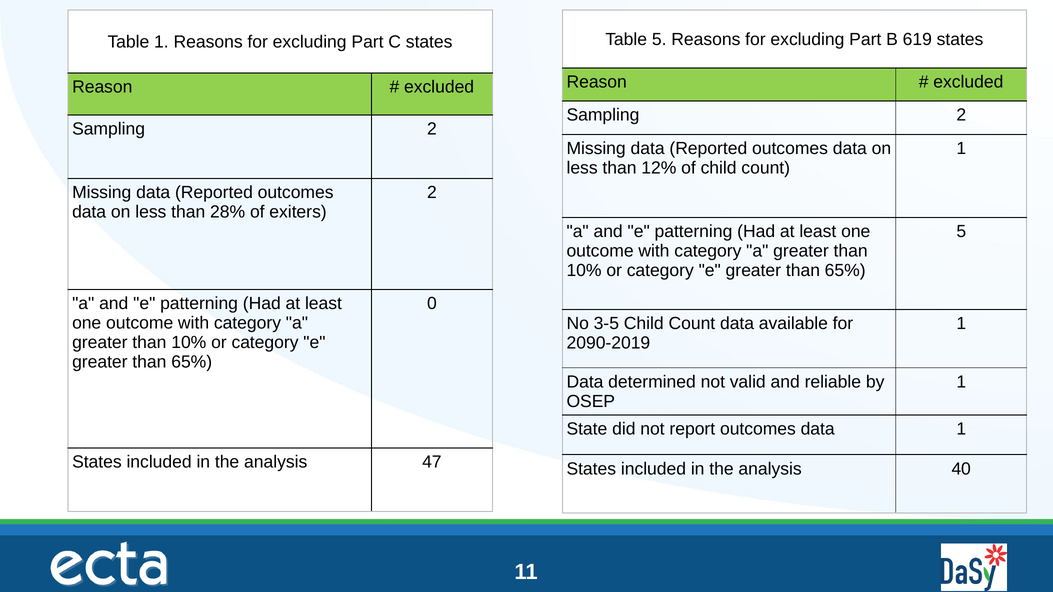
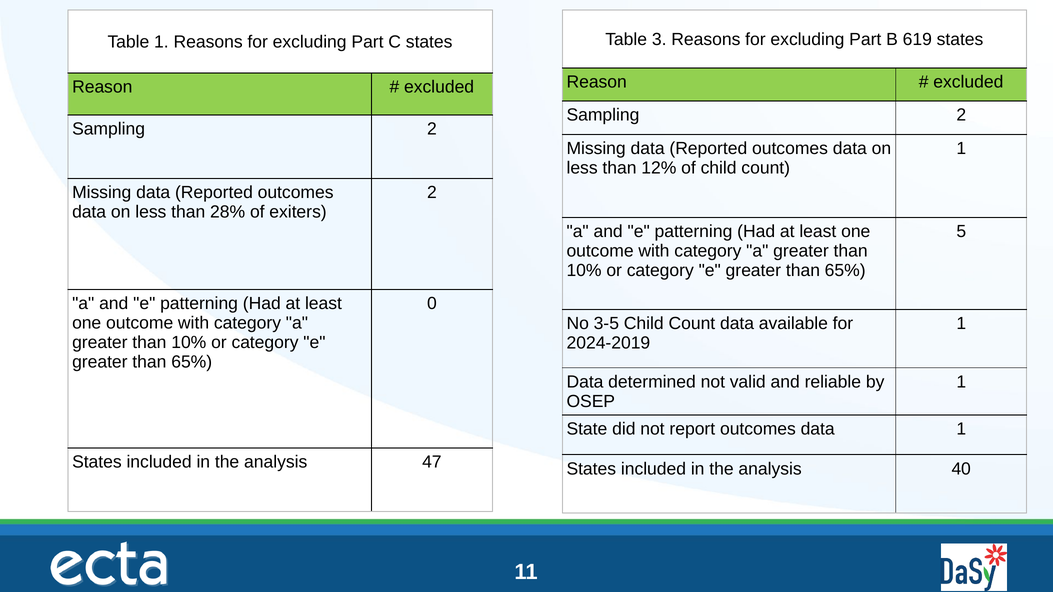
Table 5: 5 -> 3 (659, 39)
2090-2019: 2090-2019 -> 2024-2019 (608, 343)
